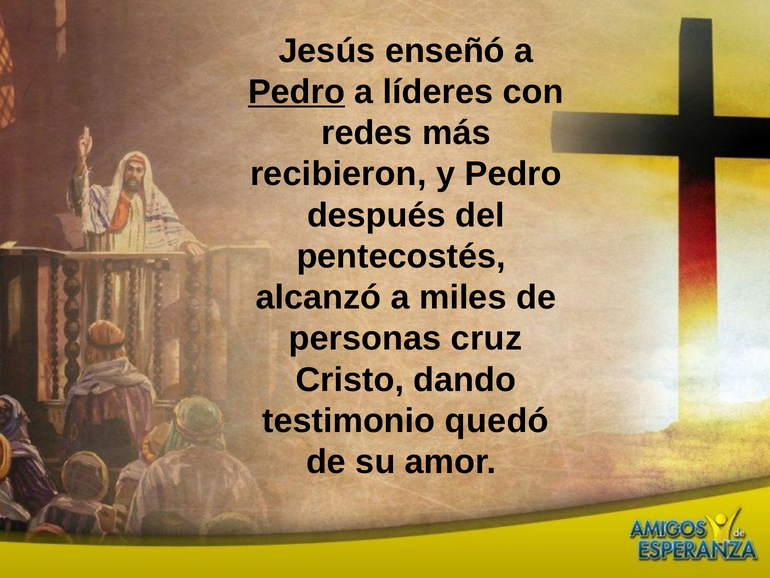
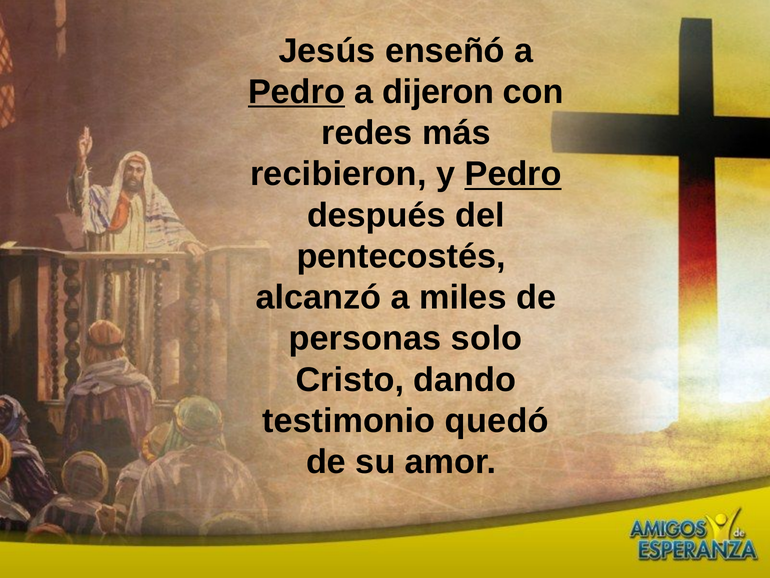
líderes: líderes -> dijeron (438, 92)
Pedro underline: none -> present (513, 174)
cruz: cruz -> solo (487, 338)
